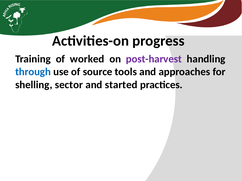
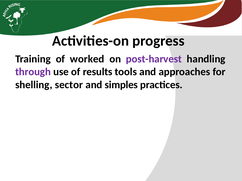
through colour: blue -> purple (33, 72)
source: source -> results (98, 72)
started: started -> simples (121, 85)
